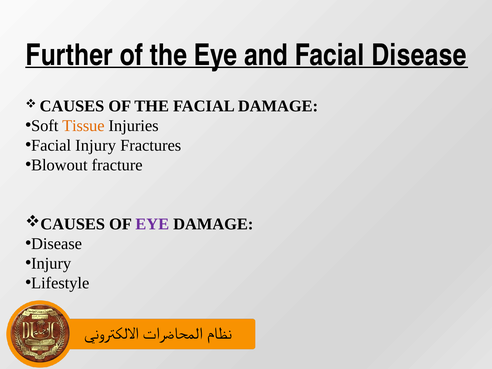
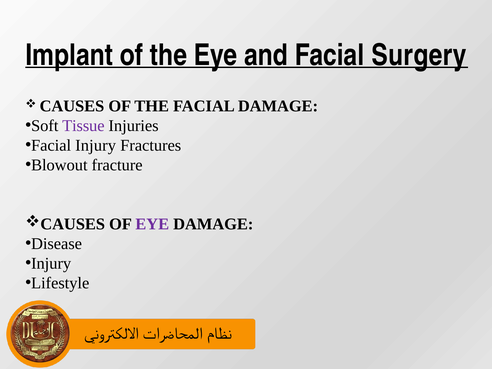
Further: Further -> Implant (69, 55)
Facial Disease: Disease -> Surgery (419, 55)
Tissue colour: orange -> purple (83, 126)
